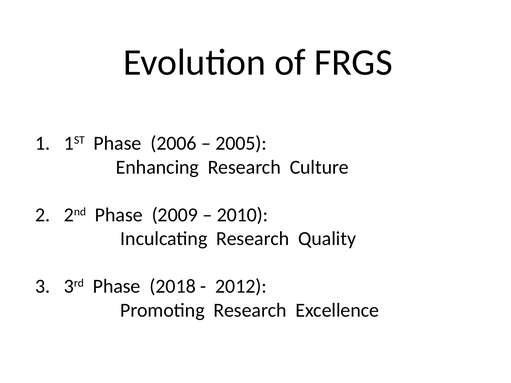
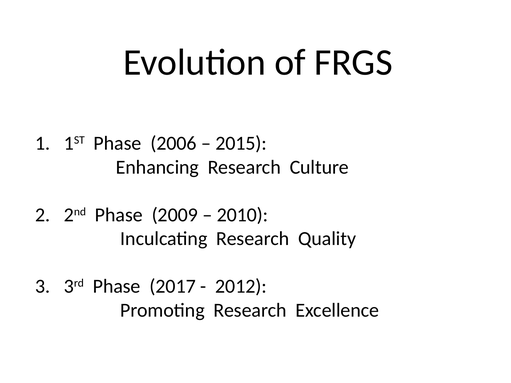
2005: 2005 -> 2015 (241, 143)
2018: 2018 -> 2017 (173, 287)
